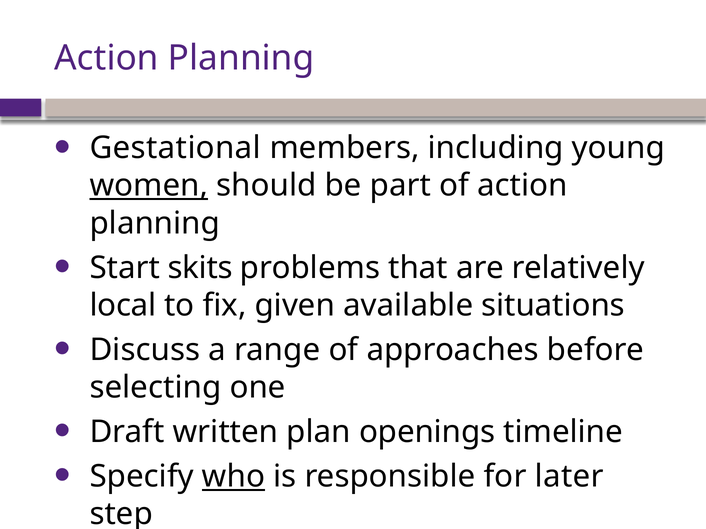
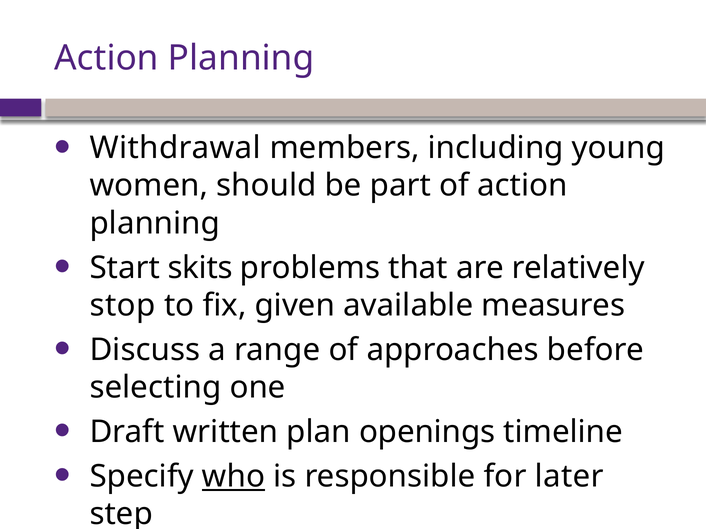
Gestational: Gestational -> Withdrawal (175, 148)
women underline: present -> none (149, 186)
local: local -> stop (123, 306)
situations: situations -> measures (553, 306)
